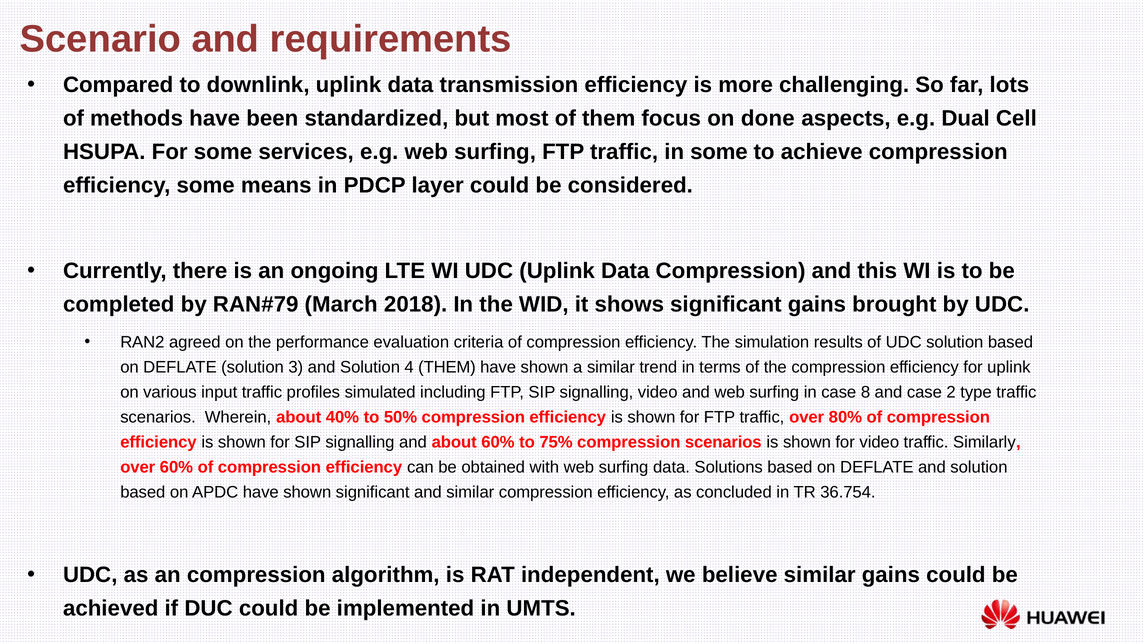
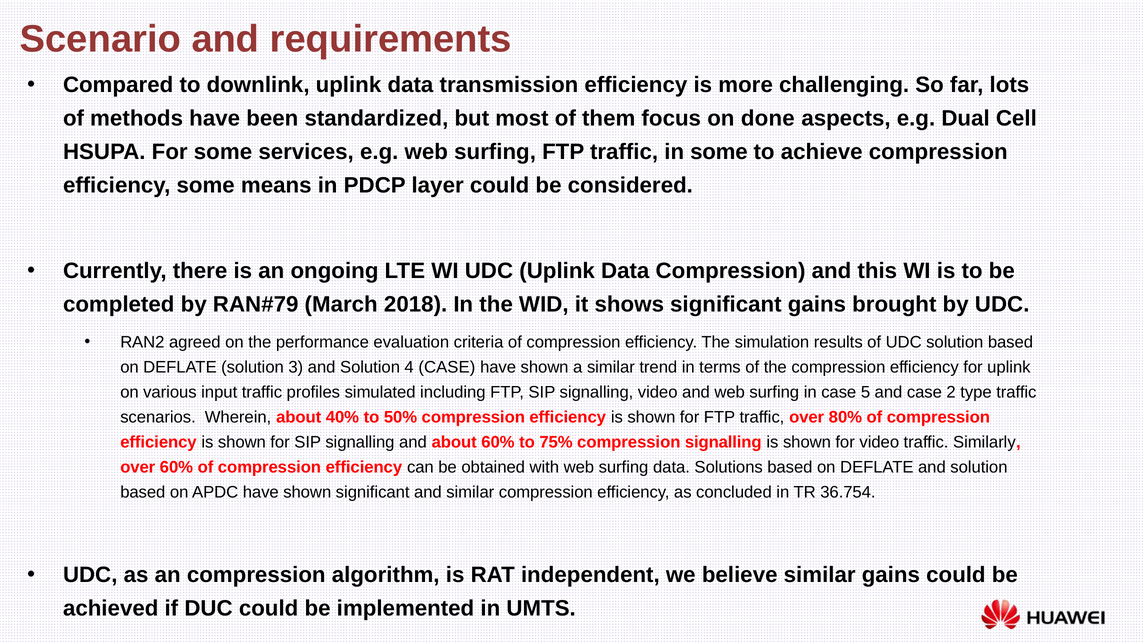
4 THEM: THEM -> CASE (447, 367)
8: 8 -> 5 (866, 392)
compression scenarios: scenarios -> signalling (723, 442)
